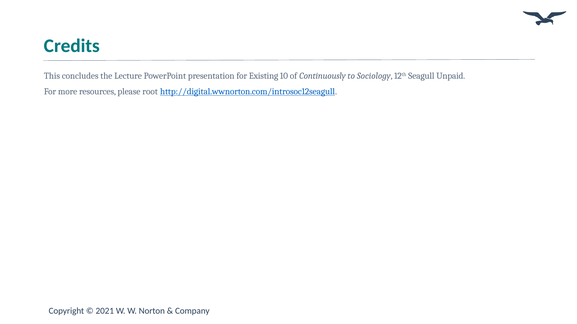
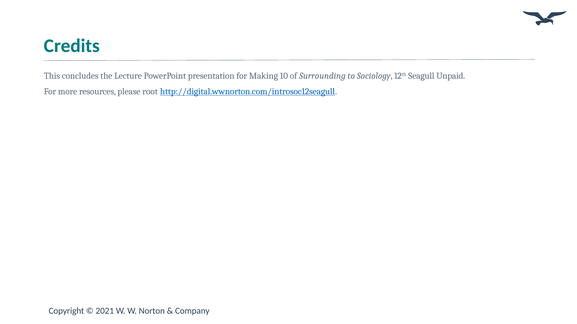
Existing: Existing -> Making (263, 76)
Continuously: Continuously -> Surrounding (322, 76)
